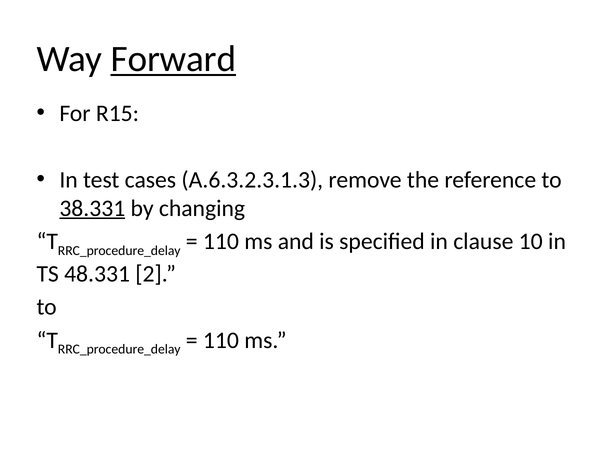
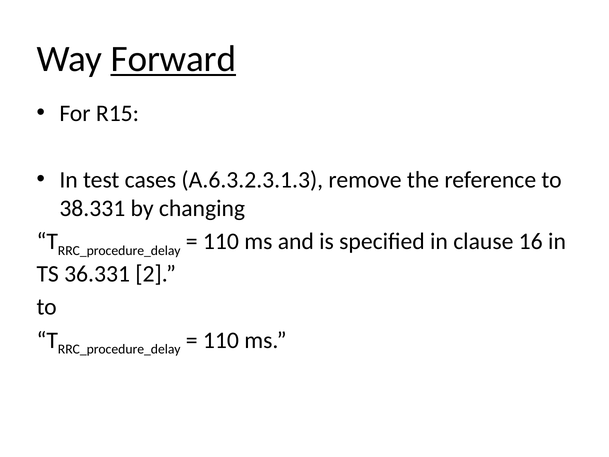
38.331 underline: present -> none (92, 208)
10: 10 -> 16 (531, 241)
48.331: 48.331 -> 36.331 (97, 274)
